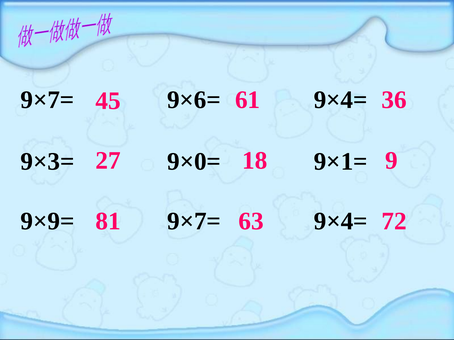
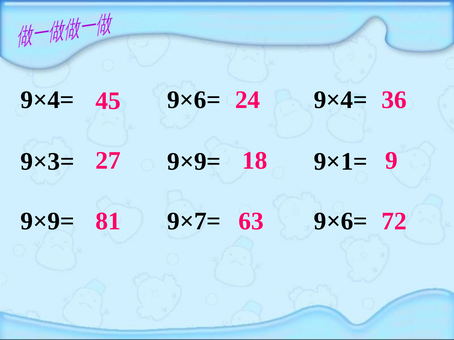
9×7=: 9×7= -> 9×4= (47, 100)
61: 61 -> 24 (248, 100)
9×3= 9×0=: 9×0= -> 9×9= (194, 162)
9×7= 9×4=: 9×4= -> 9×6= (341, 222)
